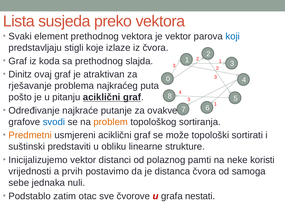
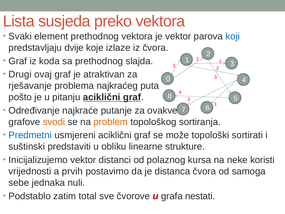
stigli: stigli -> dvije (74, 48)
Dinitz: Dinitz -> Drugi (20, 74)
svodi colour: blue -> orange (54, 122)
Predmetni colour: orange -> blue (30, 135)
pamti: pamti -> kursa (200, 160)
otac: otac -> total (88, 196)
